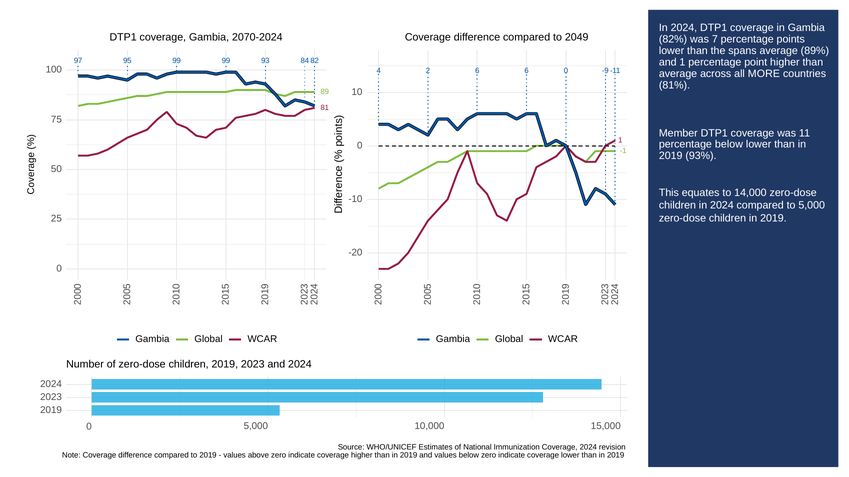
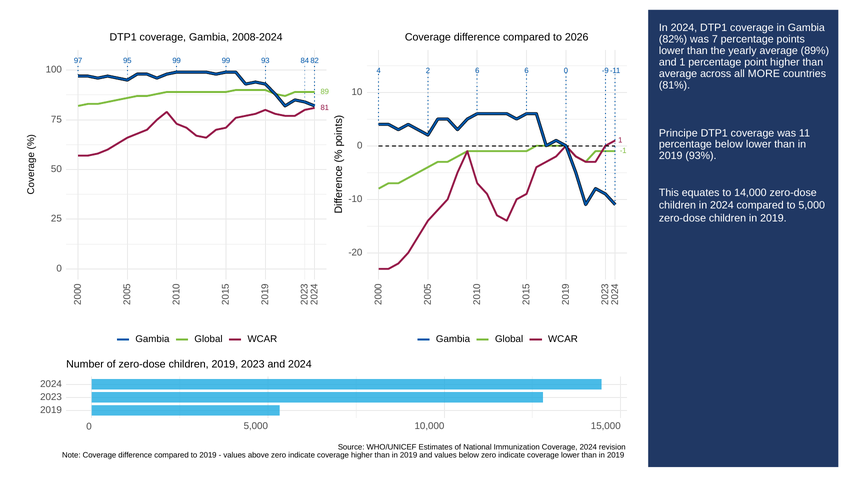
2070-2024: 2070-2024 -> 2008-2024 (257, 37)
2049: 2049 -> 2026 (577, 37)
spans: spans -> yearly (742, 51)
Member: Member -> Principe (678, 133)
